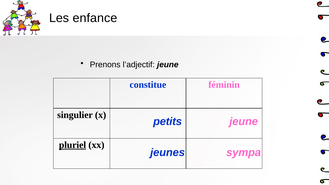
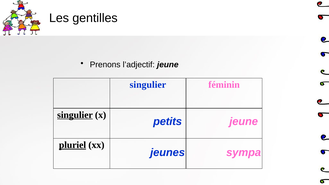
enfance: enfance -> gentilles (95, 18)
constitue: constitue -> singulier (148, 85)
singulier underline: none -> present (75, 115)
